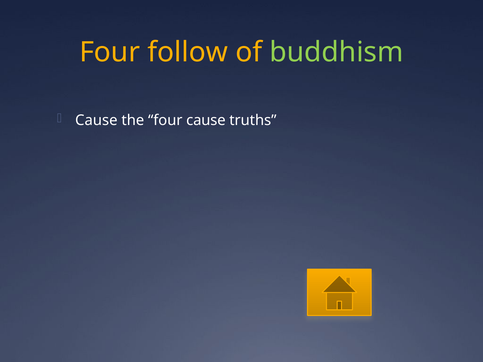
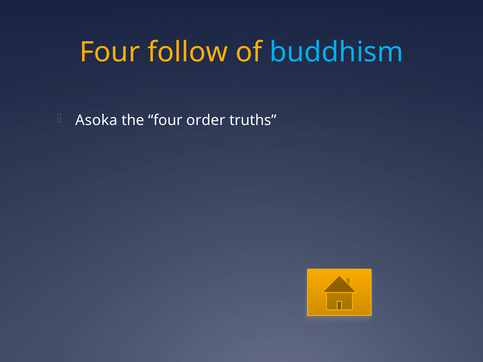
buddhism colour: light green -> light blue (337, 52)
Cause: Cause -> Asoka (96, 120)
four cause: cause -> order (206, 120)
